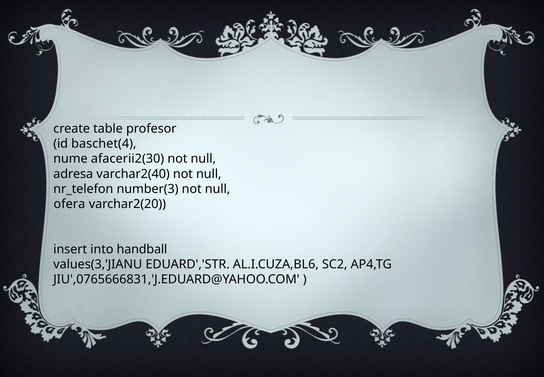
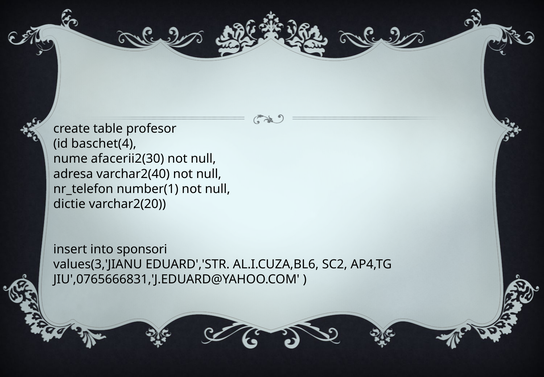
number(3: number(3 -> number(1 (148, 189)
ofera: ofera -> dictie (69, 204)
handball: handball -> sponsori (142, 249)
